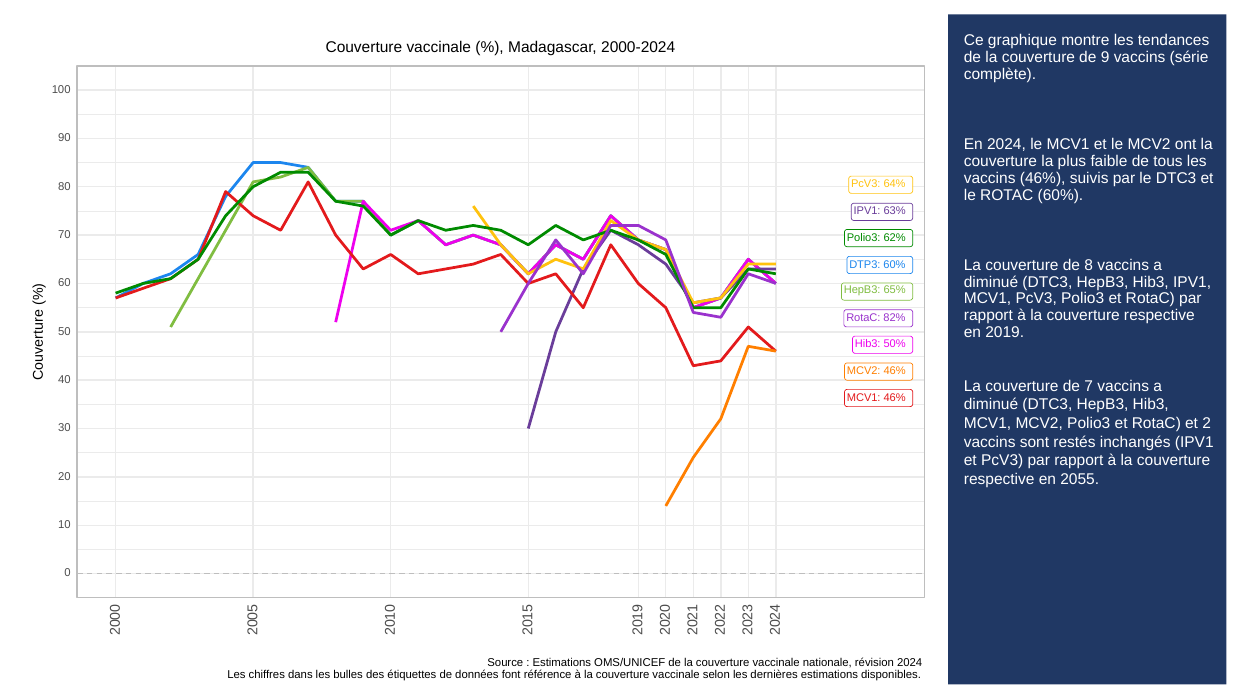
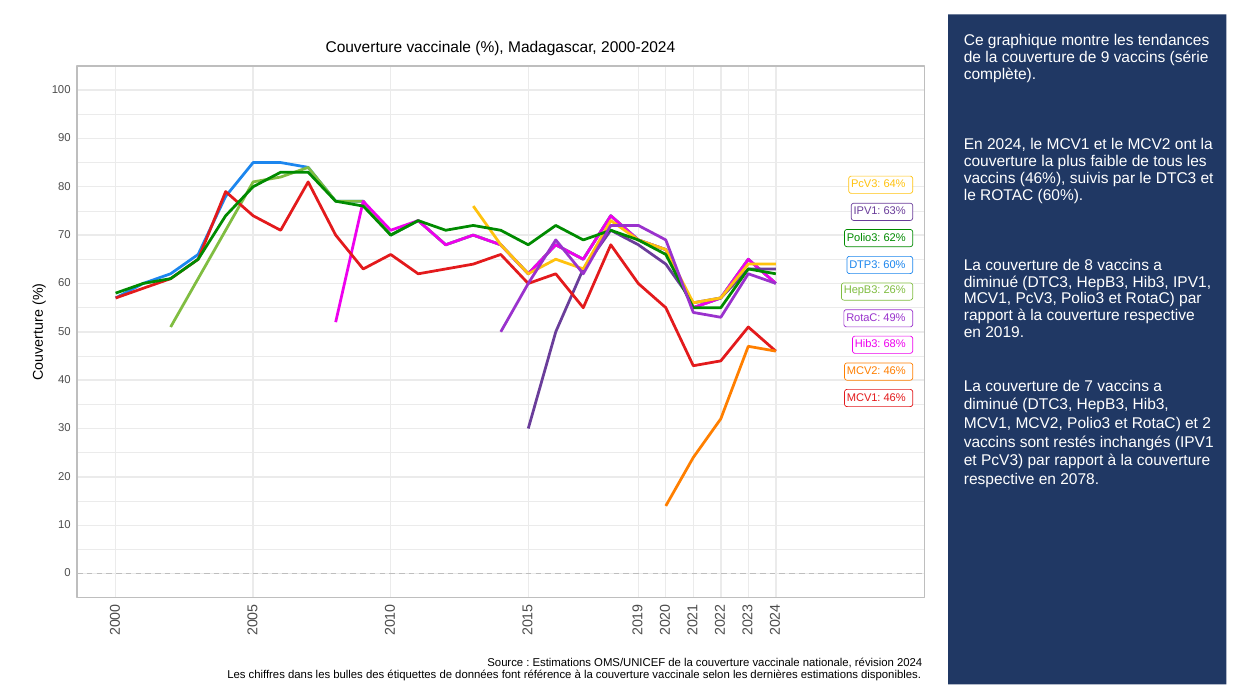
65%: 65% -> 26% (895, 290)
82%: 82% -> 49% (895, 318)
50%: 50% -> 68% (895, 344)
2055: 2055 -> 2078 (1080, 479)
